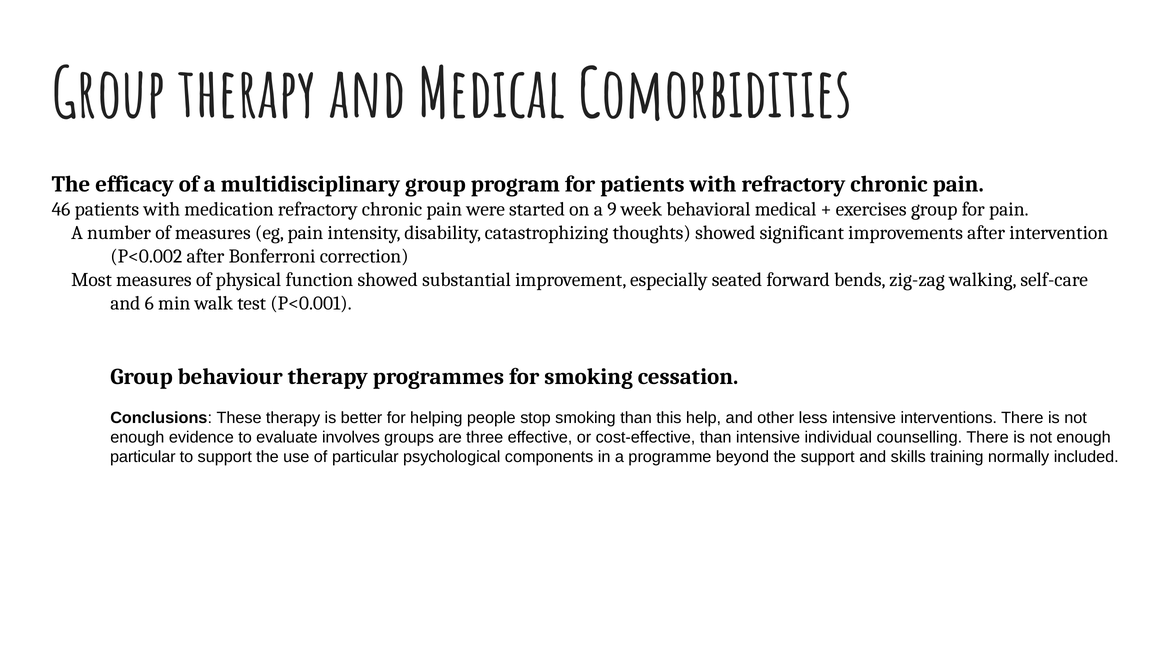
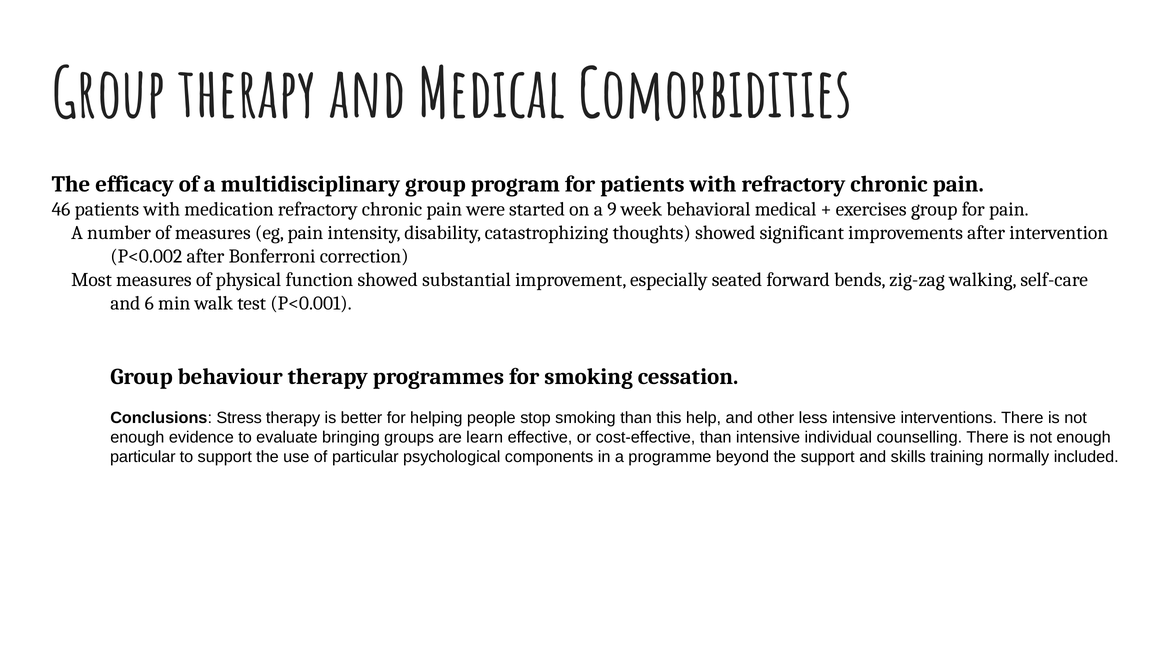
These: These -> Stress (239, 418)
involves: involves -> bringing (351, 438)
three: three -> learn (485, 438)
